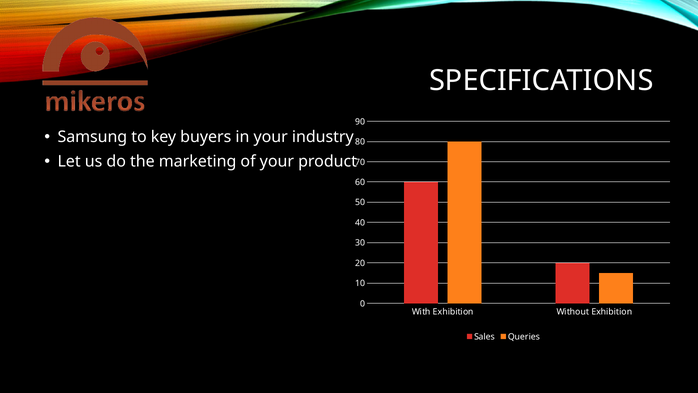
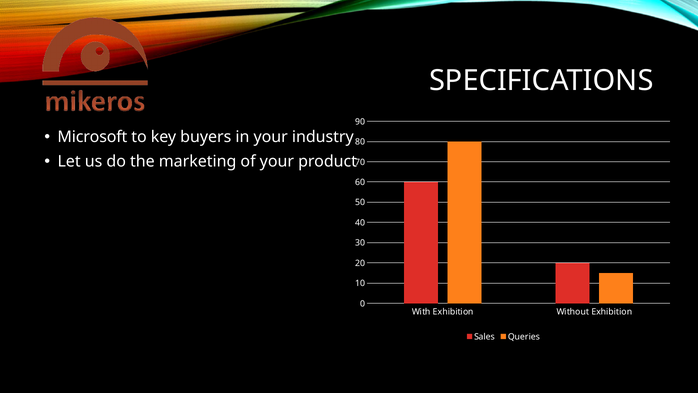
Samsung: Samsung -> Microsoft (92, 137)
